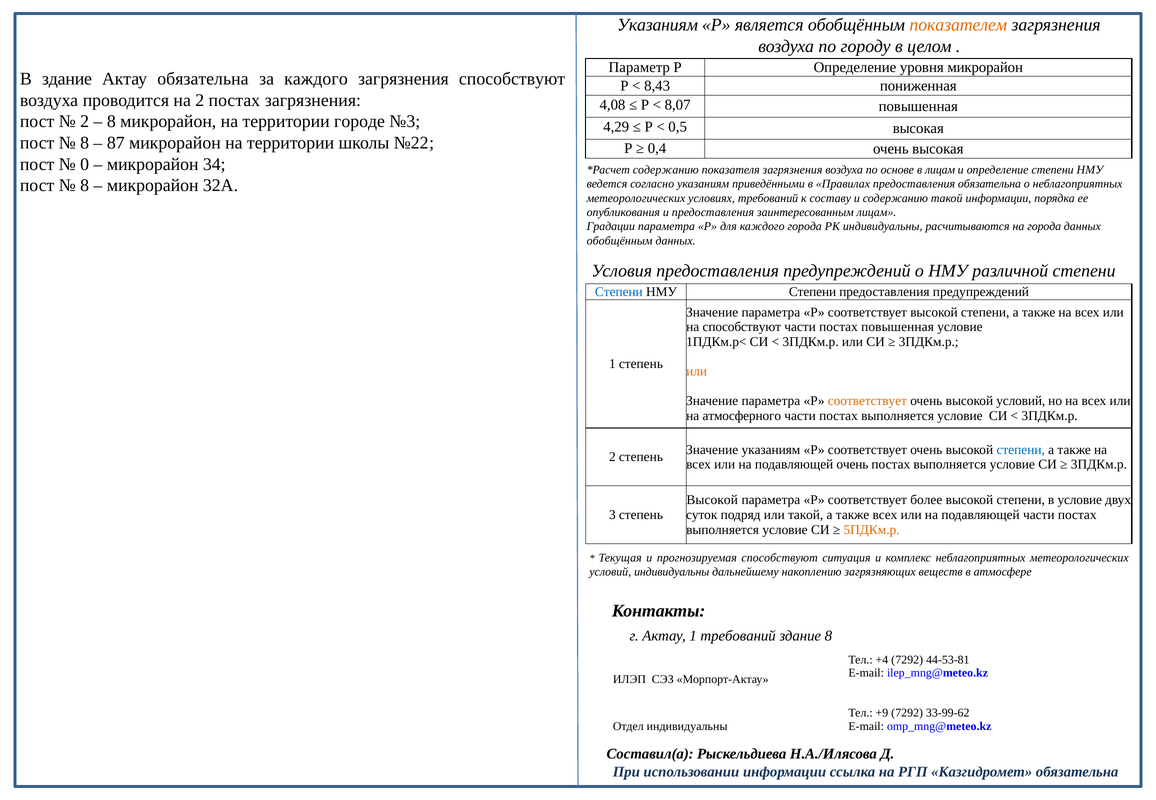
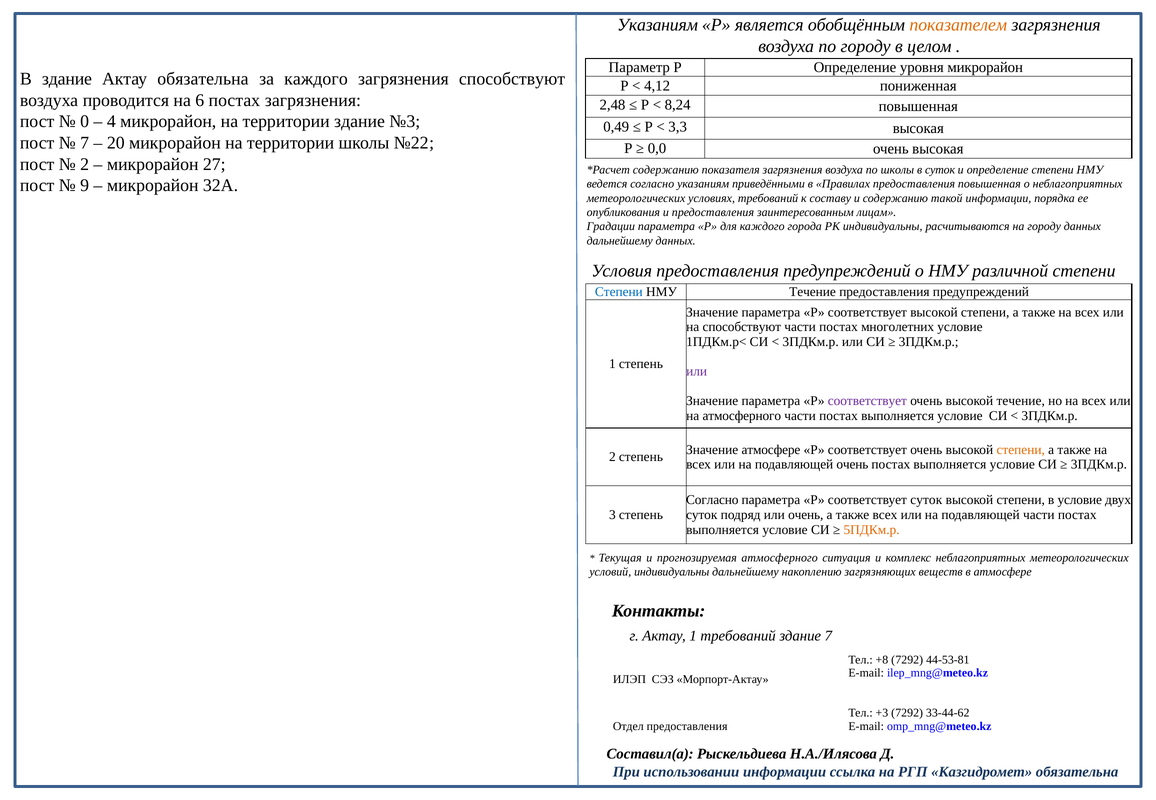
8,43: 8,43 -> 4,12 (657, 86)
на 2: 2 -> 6 (200, 100)
4,08: 4,08 -> 2,48 (613, 105)
8,07: 8,07 -> 8,24 (678, 105)
2: 2 -> 0 (85, 122)
8: 8 -> 4 (111, 122)
территории городе: городе -> здание (360, 122)
4,29: 4,29 -> 0,49 (616, 127)
0,5: 0,5 -> 3,3 (678, 127)
8: 8 -> 7 (85, 143)
87: 87 -> 20 (116, 143)
0,4: 0,4 -> 0,0 (657, 149)
0: 0 -> 2 (85, 164)
34: 34 -> 27 (214, 164)
по основе: основе -> школы (897, 170)
в лицам: лицам -> суток (940, 170)
8: 8 -> 9 (85, 186)
предоставления обязательна: обязательна -> повышенная (989, 184)
на города: города -> городу (1044, 227)
обобщённым: обобщённым -> дальнейшему (620, 241)
НМУ Степени: Степени -> Течение (813, 292)
постах повышенная: повышенная -> многолетних (898, 327)
или colour: orange -> purple (697, 372)
соответствует colour: orange -> purple (867, 401)
высокой условий: условий -> течение (1021, 401)
Значение указаниям: указаниям -> атмосфере (771, 450)
степени colour: blue -> orange (1021, 450)
Высокой: Высокой -> Согласно (712, 500)
соответствует более: более -> суток (926, 500)
или такой: такой -> очень (806, 515)
прогнозируемая способствуют: способствуют -> атмосферного (780, 558)
здание 8: 8 -> 7 (828, 636)
+4: +4 -> +8 (882, 660)
+9: +9 -> +3 (882, 713)
33-99-62: 33-99-62 -> 33-44-62 (948, 713)
Отдел индивидуальны: индивидуальны -> предоставления (687, 726)
